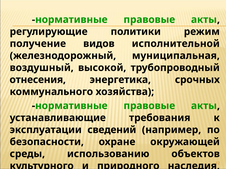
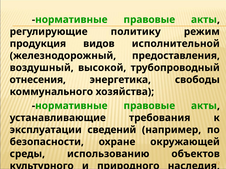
политики: политики -> политику (136, 32)
получение: получение -> продукция (38, 44)
муниципальная: муниципальная -> предоставления (176, 56)
срочных: срочных -> свободы (197, 80)
